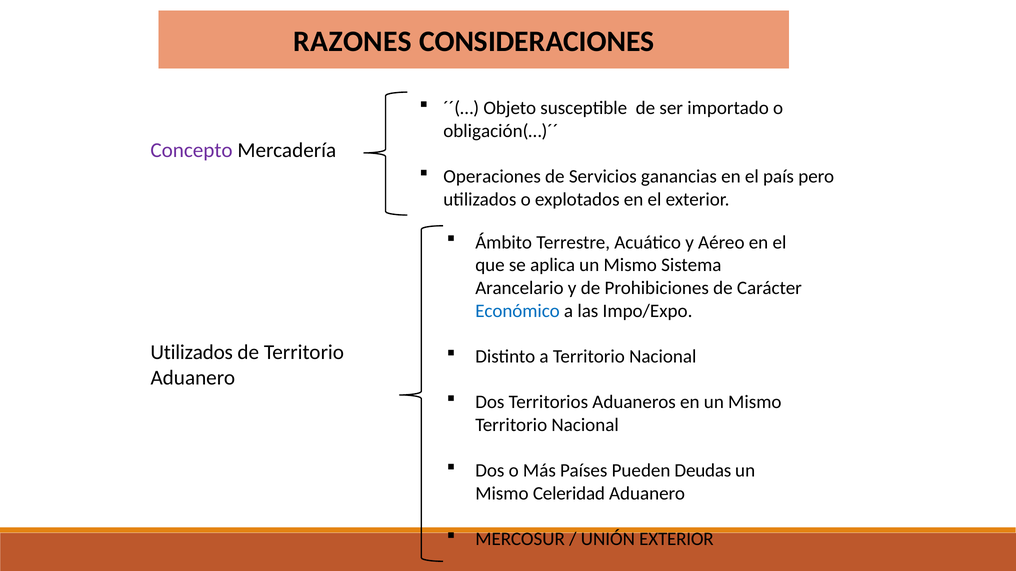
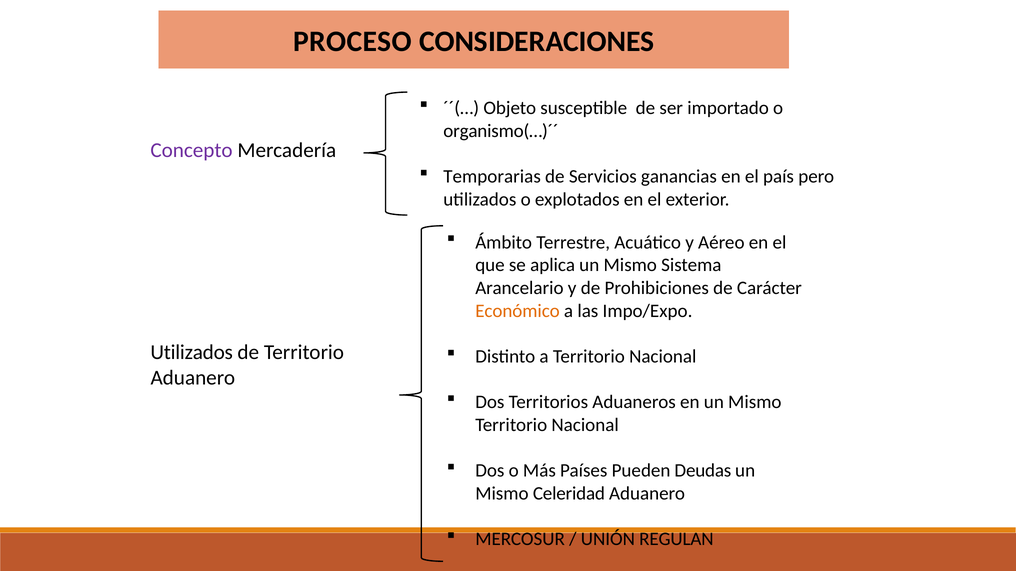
RAZONES: RAZONES -> PROCESO (353, 42)
obligación(…)´´: obligación(…)´´ -> organismo(…)´´ (501, 131)
Operaciones: Operaciones -> Temporarias (492, 177)
Económico colour: blue -> orange (518, 311)
UNIÓN EXTERIOR: EXTERIOR -> REGULAN (676, 540)
